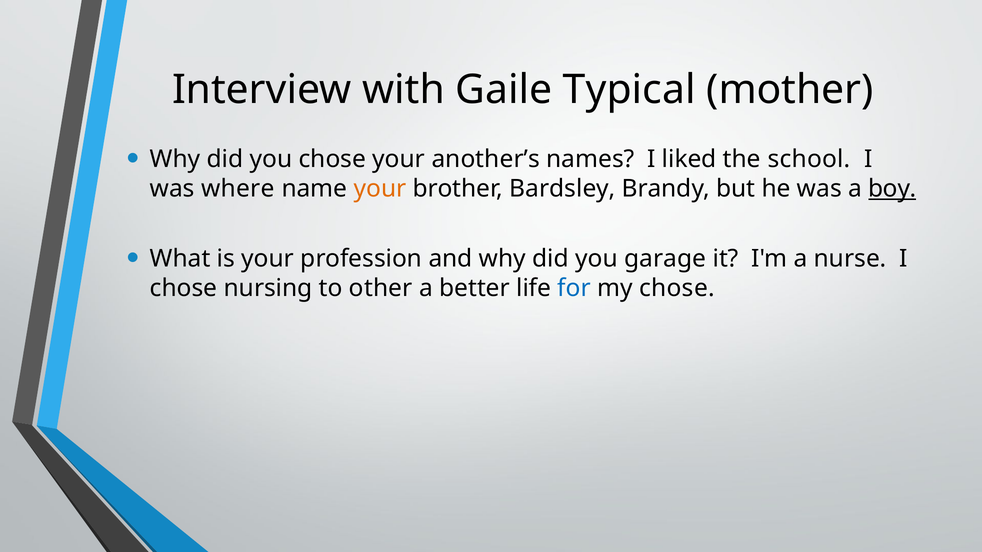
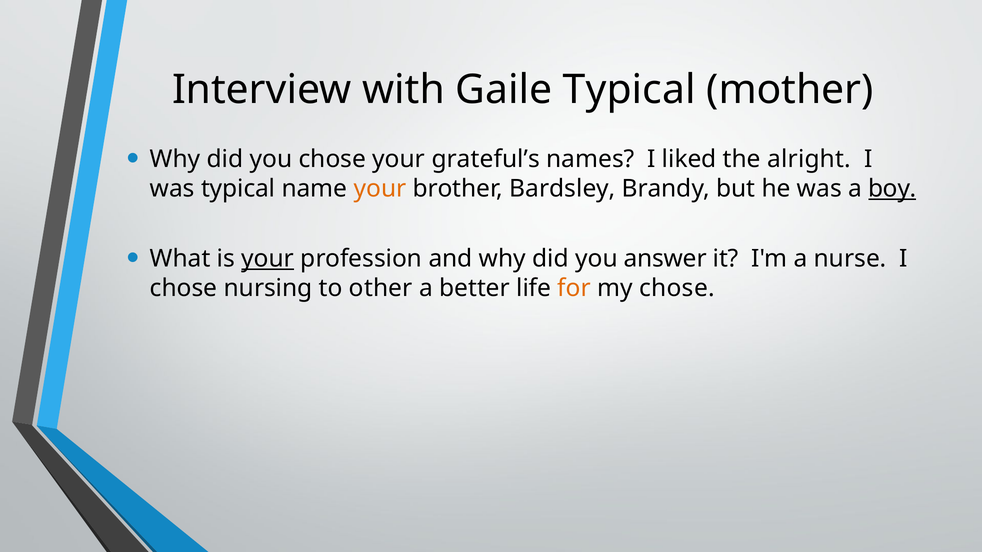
another’s: another’s -> grateful’s (486, 159)
school: school -> alright (809, 159)
was where: where -> typical (238, 189)
your underline: none -> present (268, 259)
garage: garage -> answer (665, 259)
for colour: blue -> orange (574, 288)
